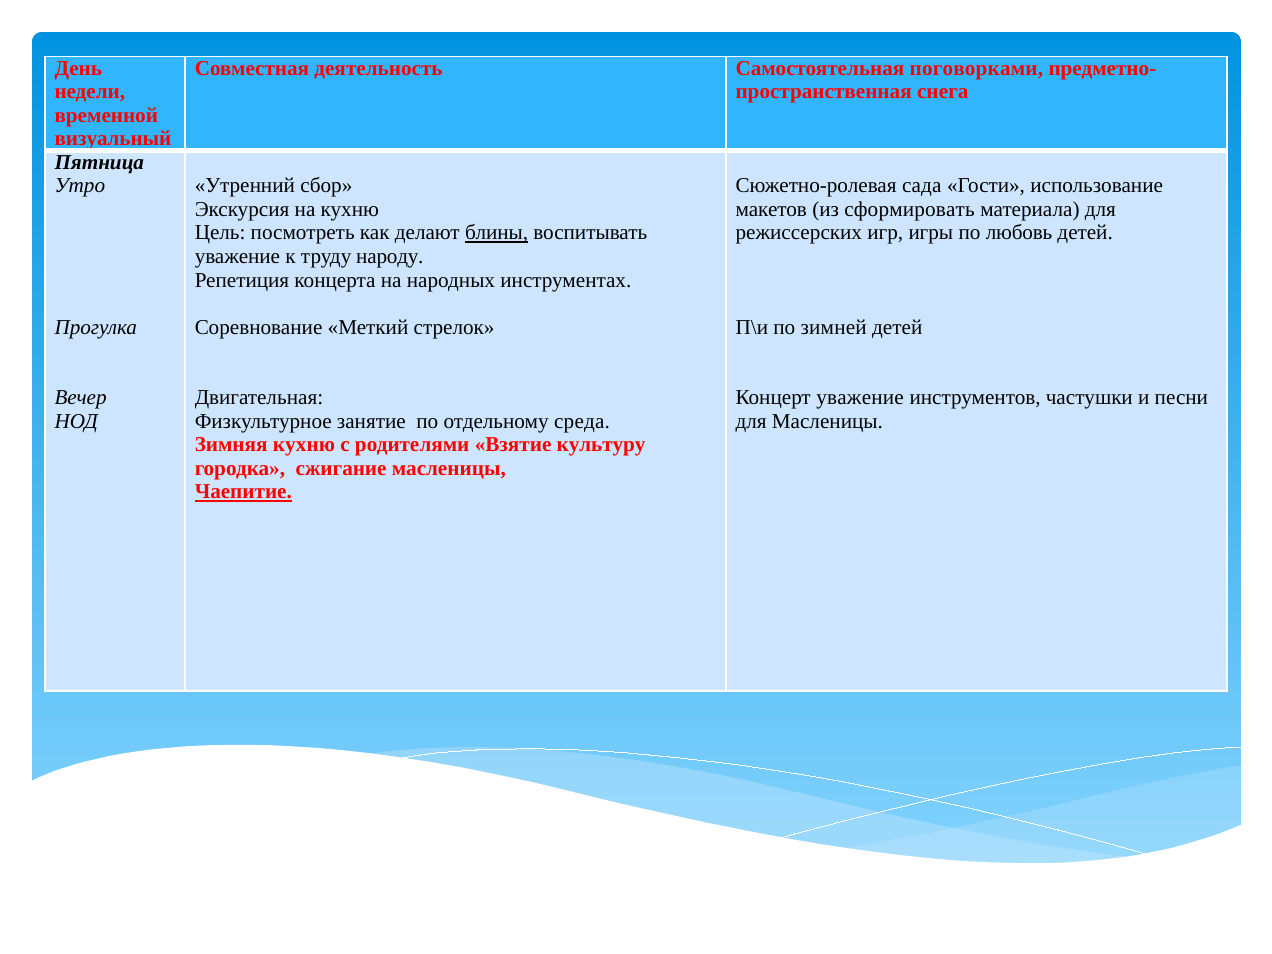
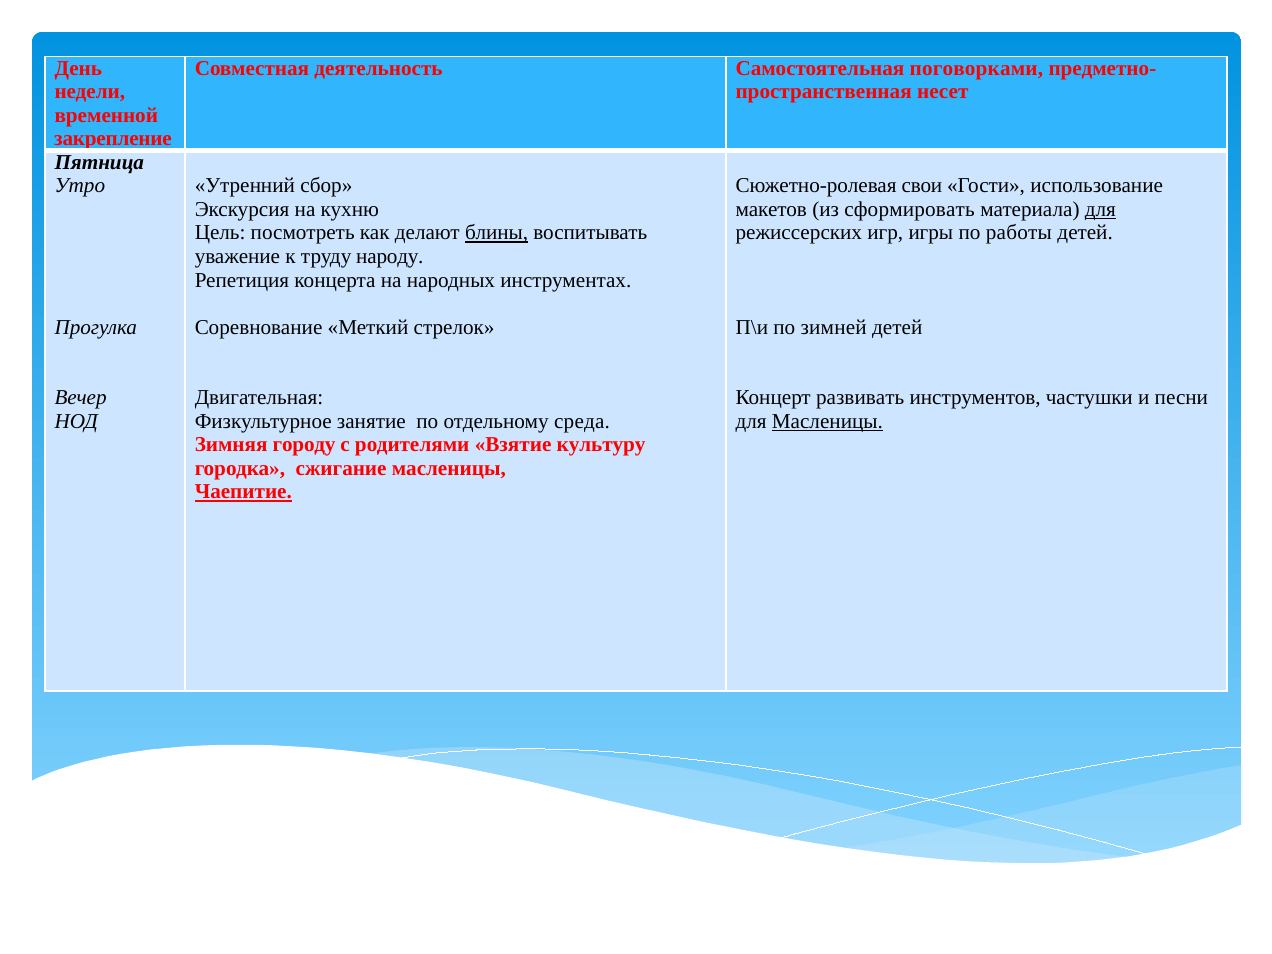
снега: снега -> несет (943, 92)
визуальный: визуальный -> закрепление (113, 139)
сада: сада -> свои (922, 186)
для underline: none -> present (1100, 209)
любовь: любовь -> работы (1019, 233)
Концерт уважение: уважение -> развивать (860, 398)
Масленицы underline: none -> present (827, 421)
Зимняя кухню: кухню -> городу (304, 445)
